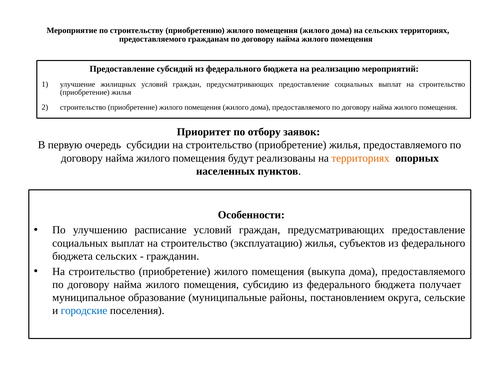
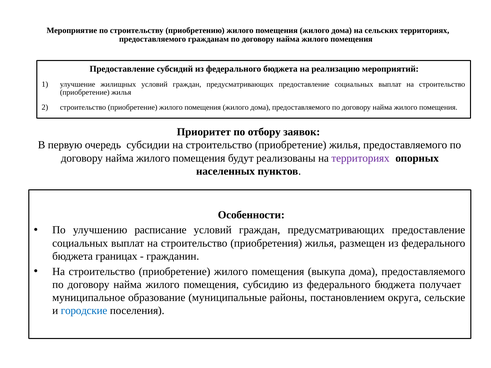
территориях colour: orange -> purple (361, 158)
эксплуатацию: эксплуатацию -> приобретения (266, 243)
субъектов: субъектов -> размещен (362, 243)
бюджета сельских: сельских -> границах (116, 256)
